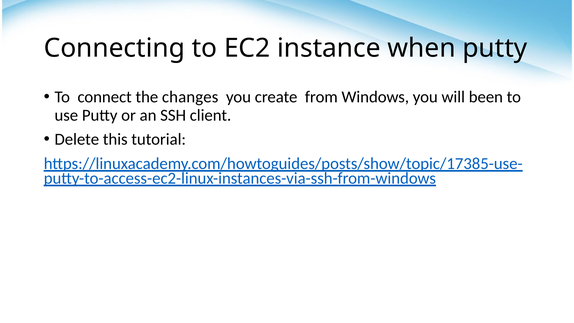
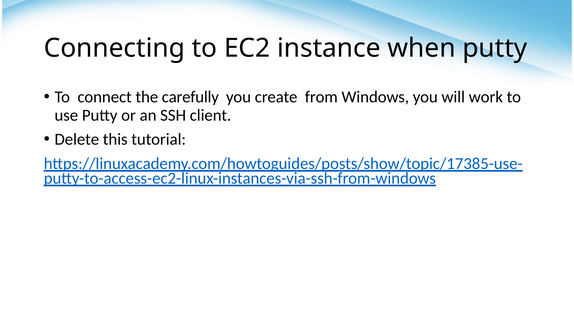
changes: changes -> carefully (190, 97)
been: been -> work (486, 97)
